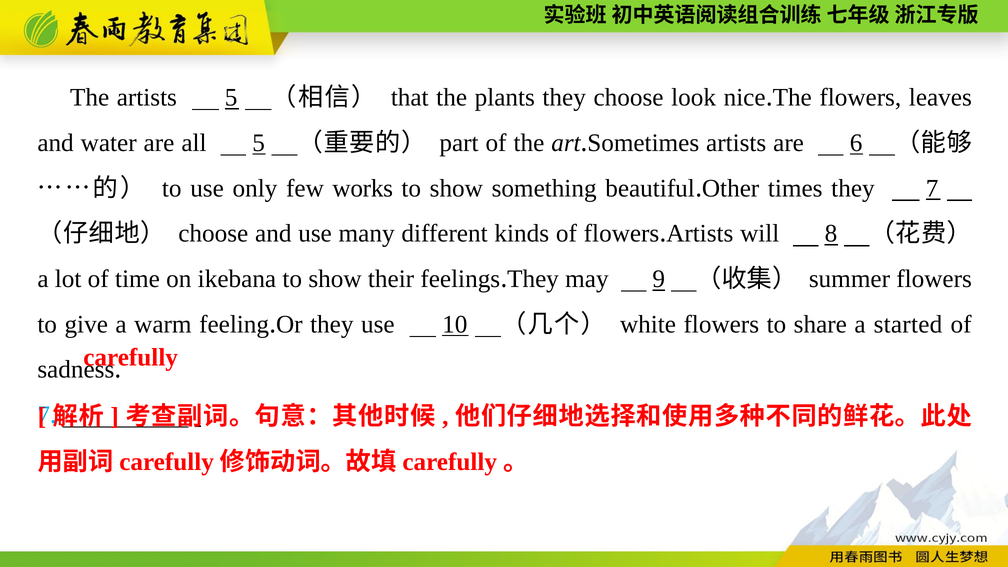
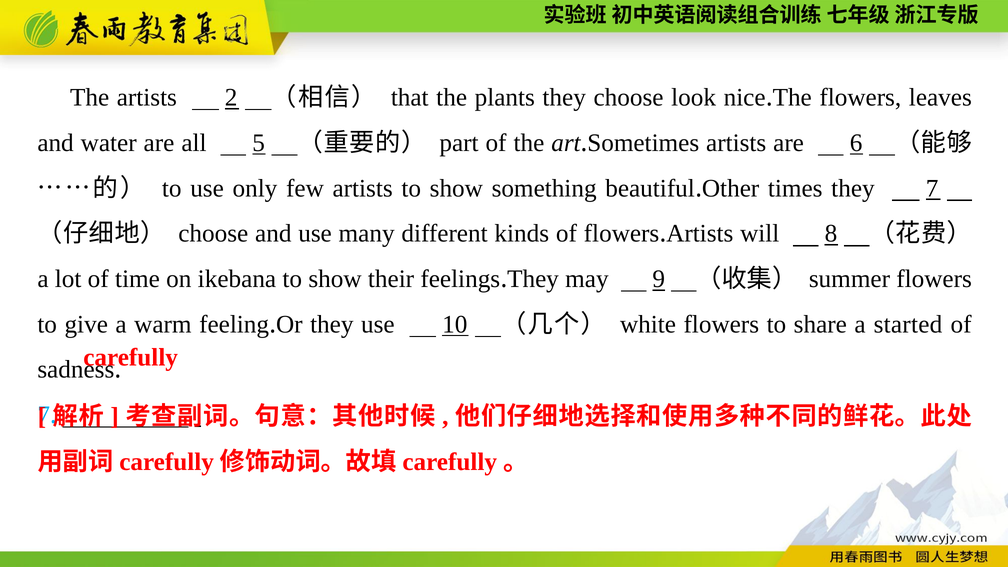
artists 5: 5 -> 2 (231, 98)
few works: works -> artists (363, 188)
